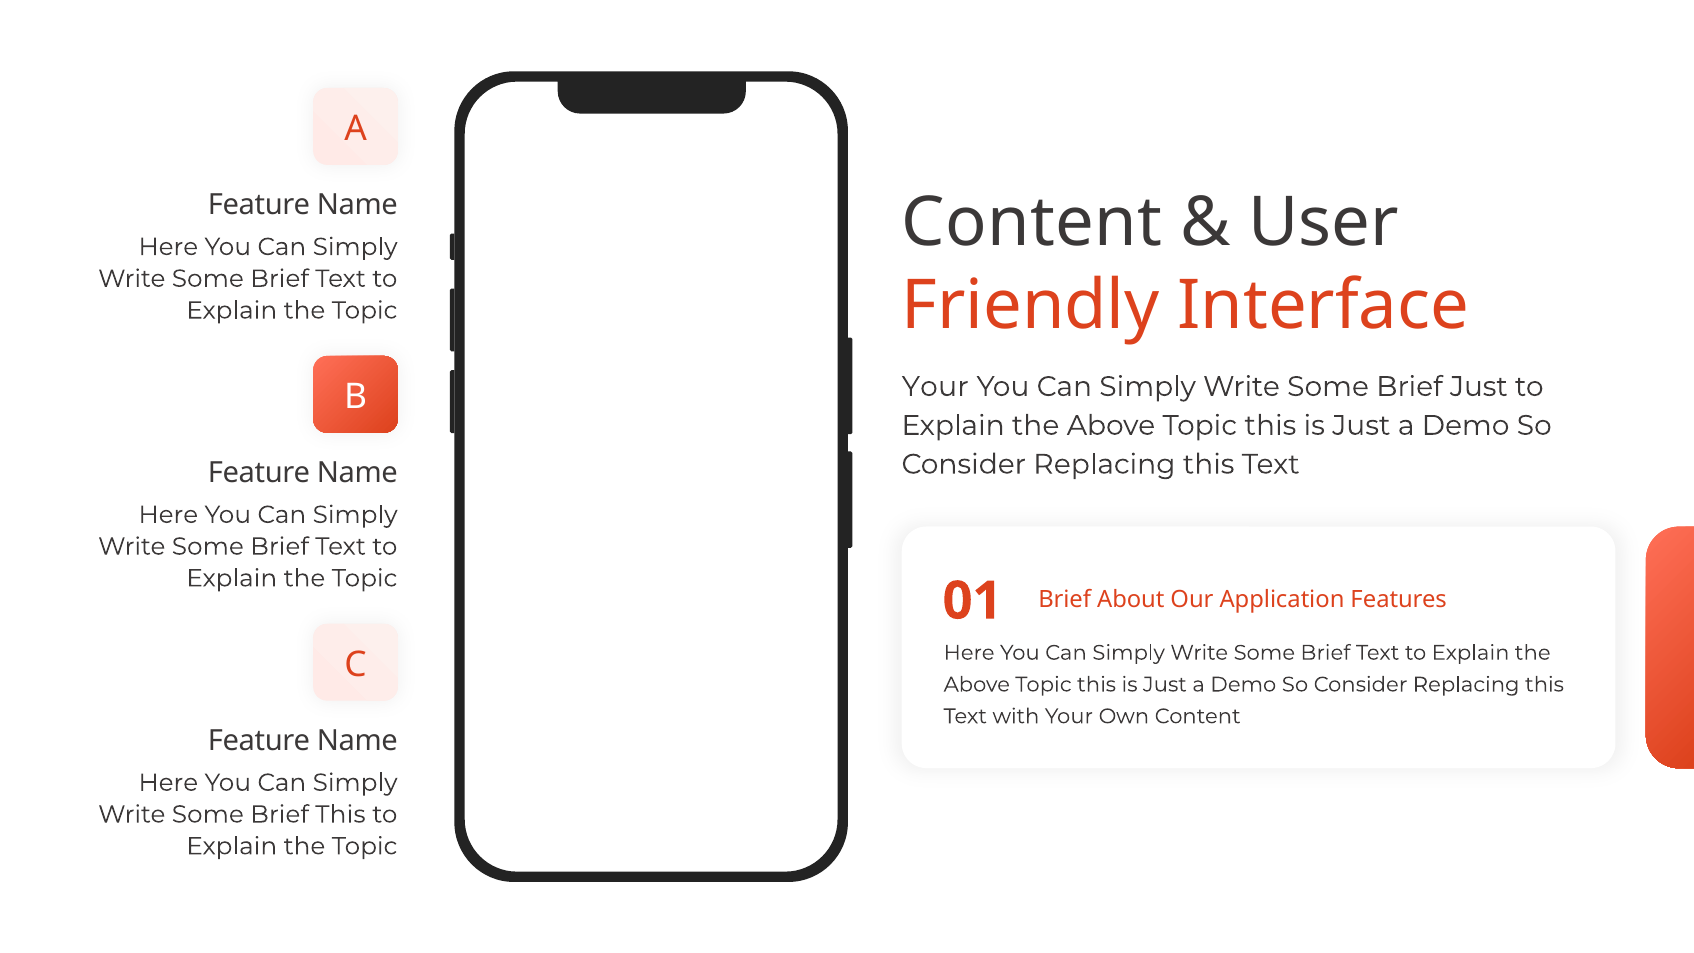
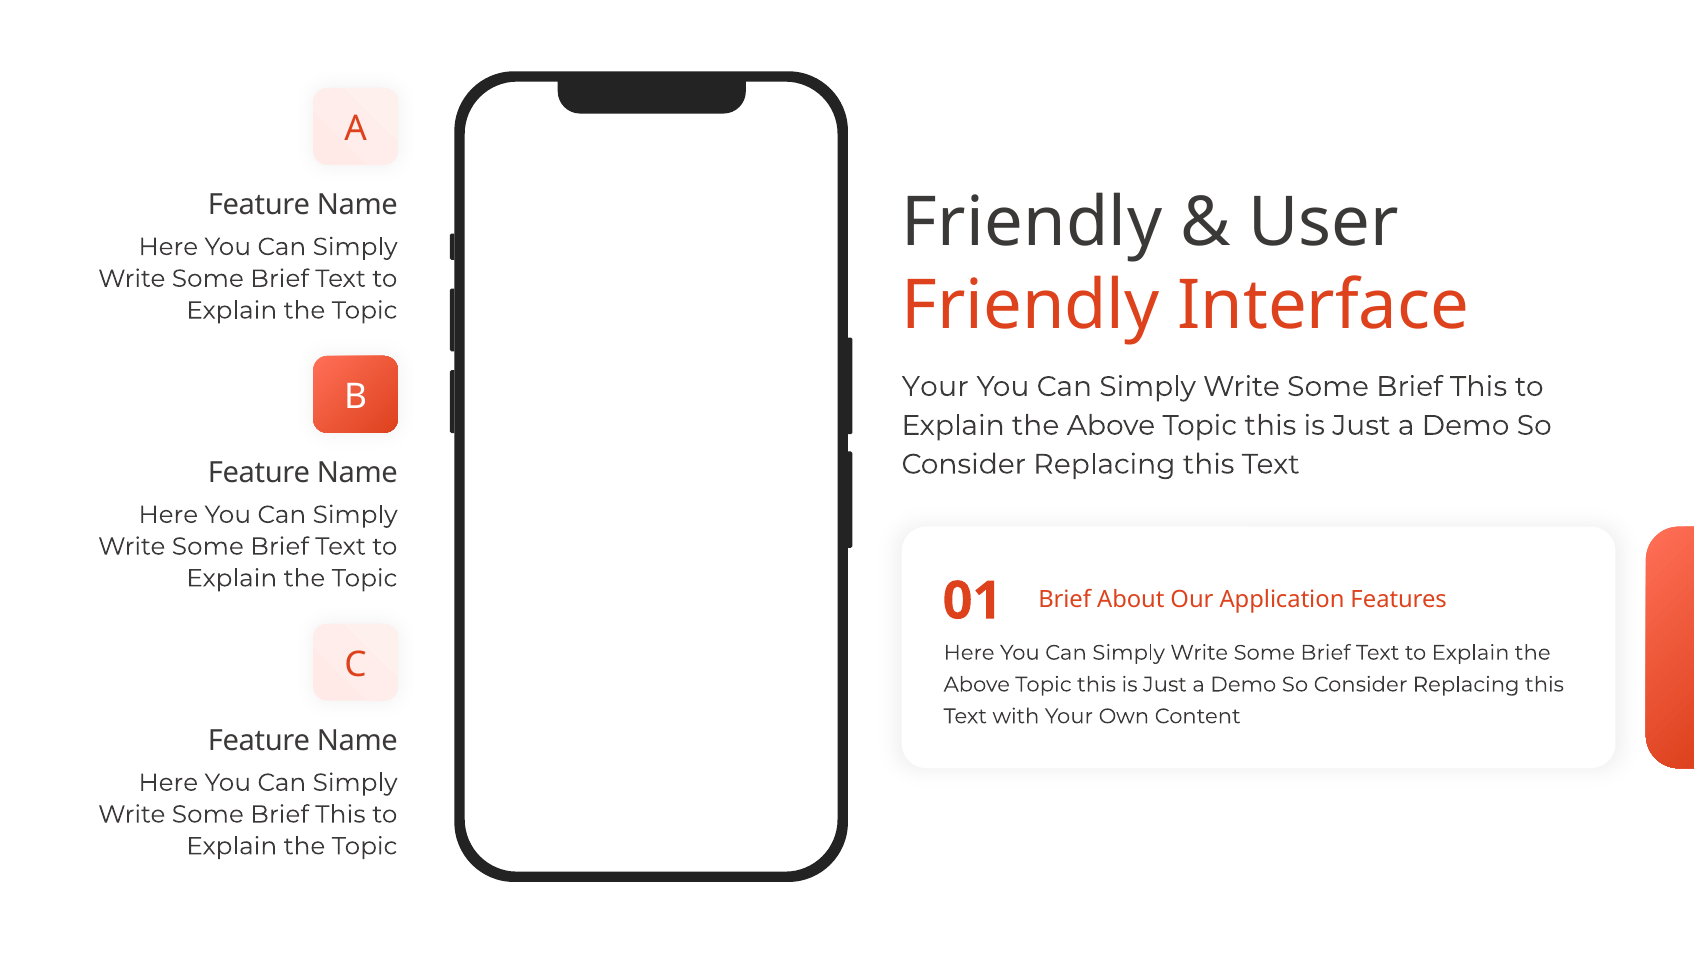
Content: Content -> Friendly (1032, 223)
Just: Just -> This (1479, 387)
